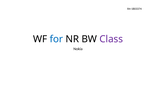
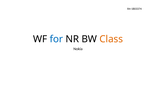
Class colour: purple -> orange (111, 39)
